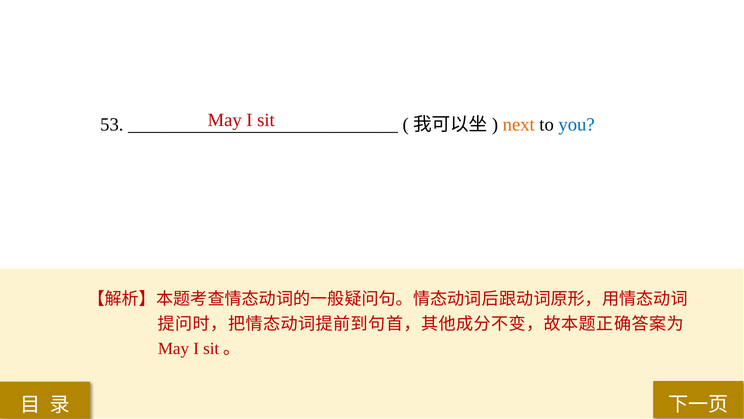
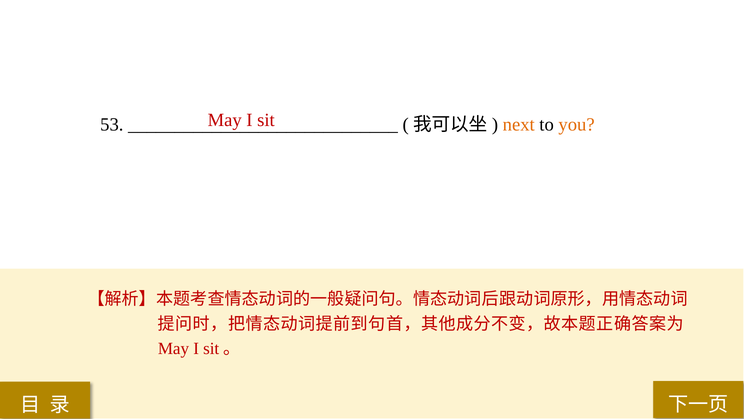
you colour: blue -> orange (577, 124)
